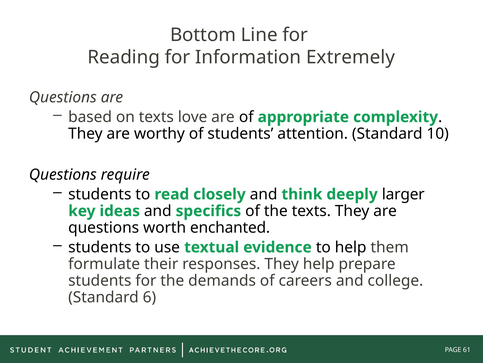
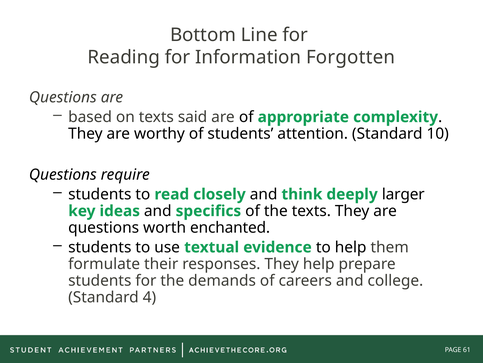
Extremely: Extremely -> Forgotten (351, 57)
love: love -> said (193, 117)
6: 6 -> 4 (149, 297)
